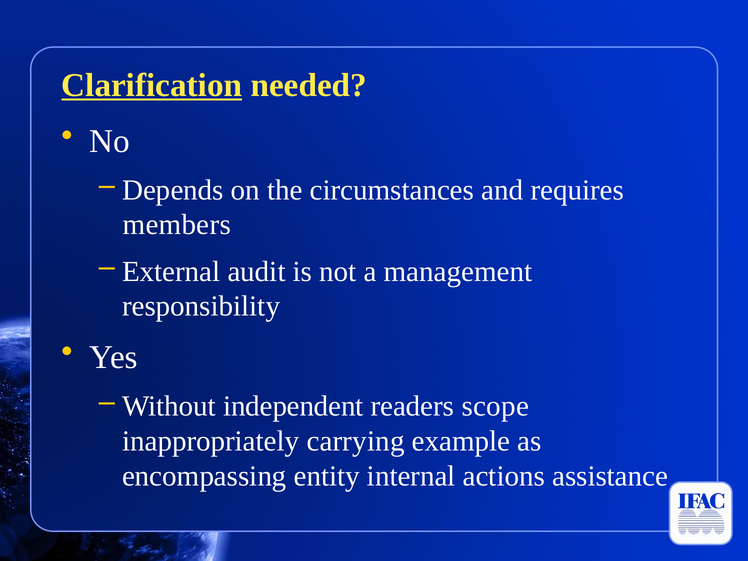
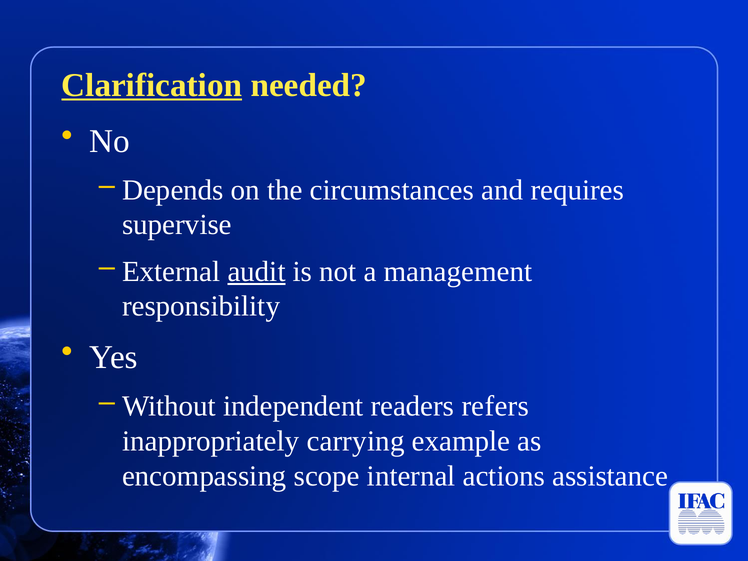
members: members -> supervise (177, 225)
audit underline: none -> present (257, 271)
scope: scope -> refers (495, 406)
entity: entity -> scope (327, 476)
